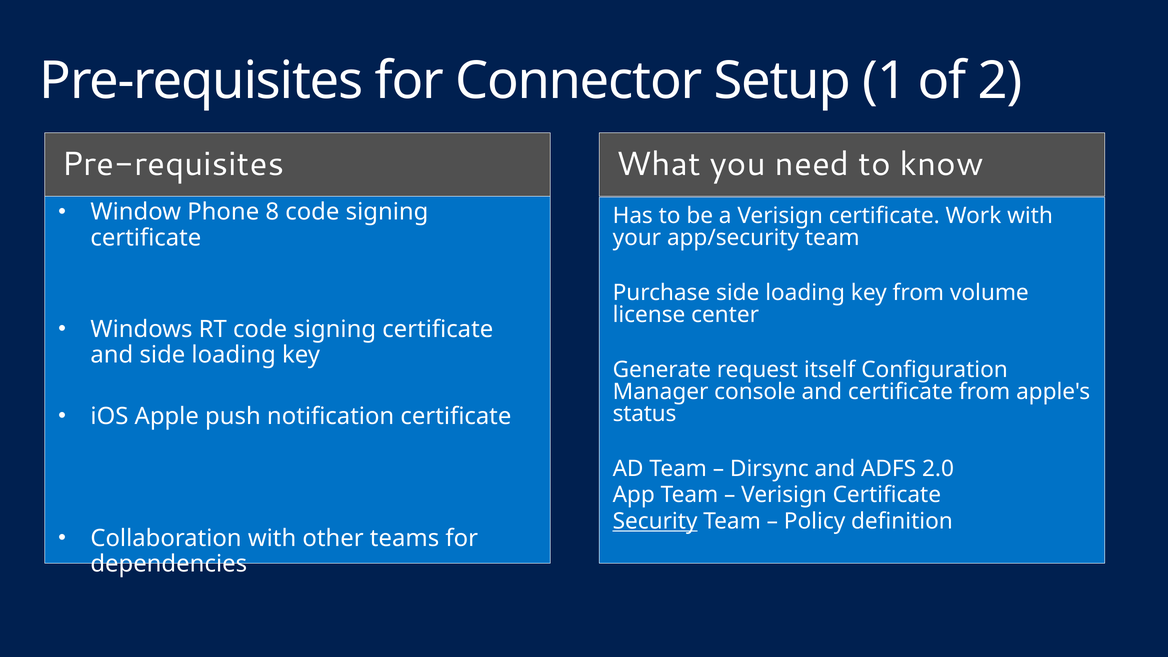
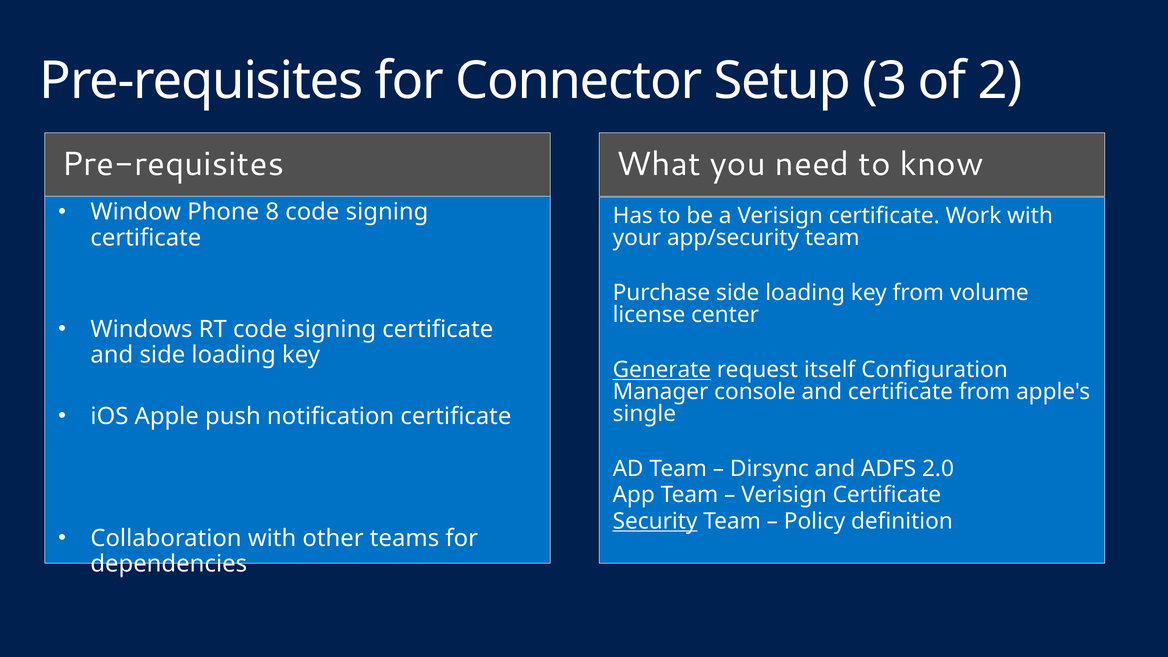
1: 1 -> 3 (885, 81)
Generate underline: none -> present (662, 370)
status: status -> single (644, 414)
